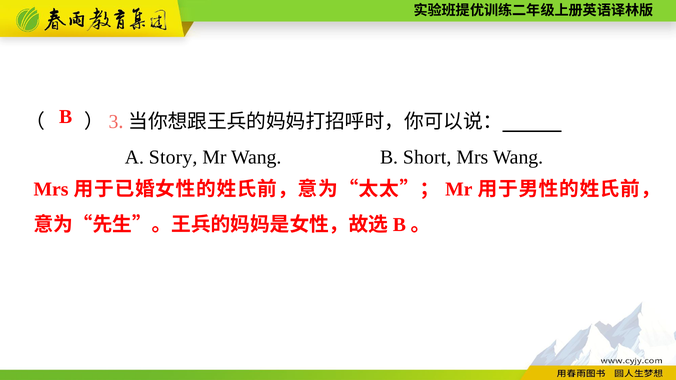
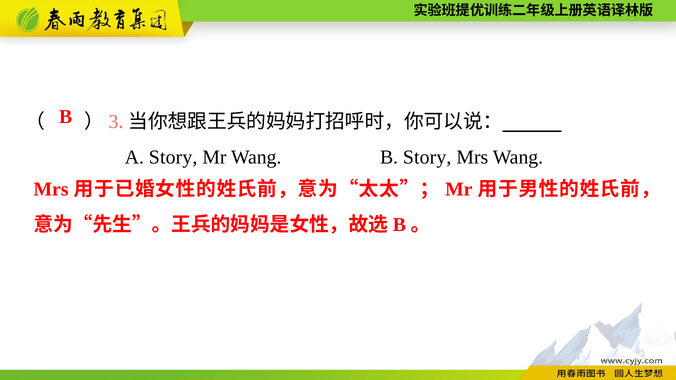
B Short: Short -> Story (427, 157)
